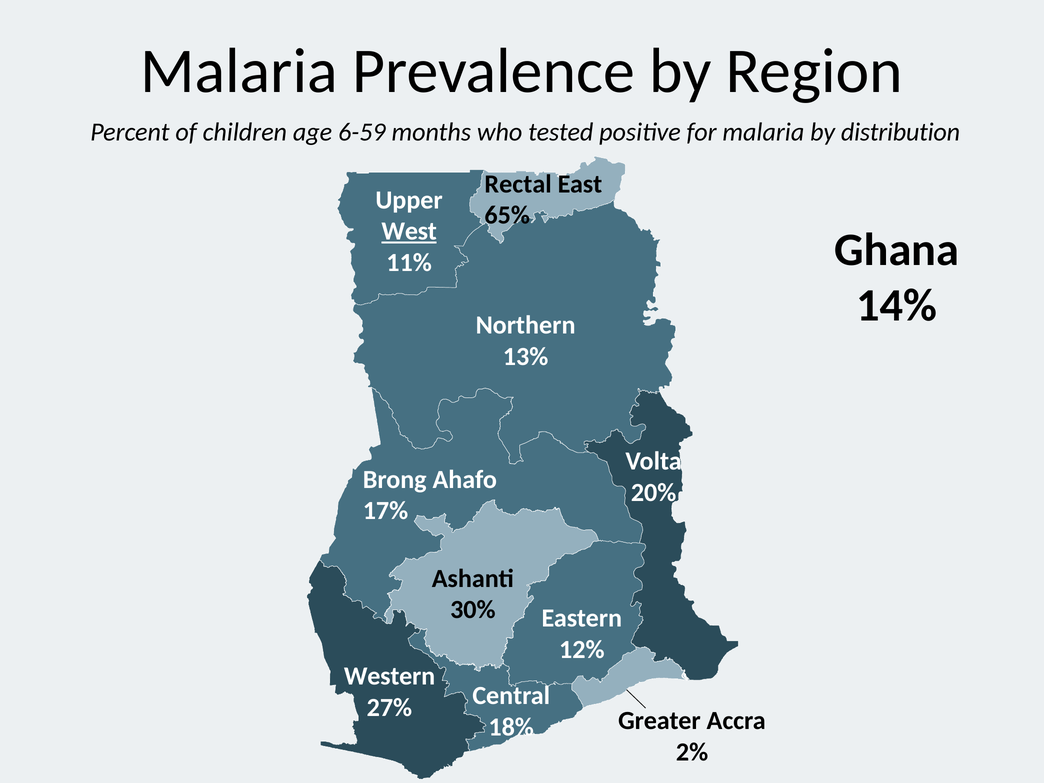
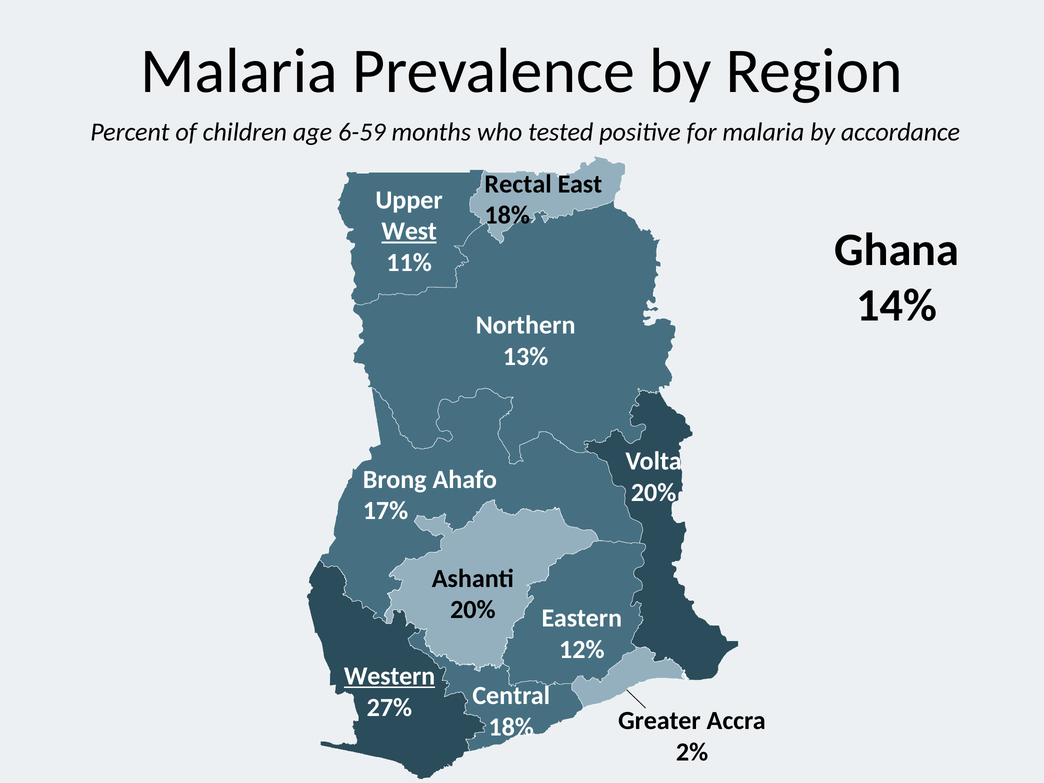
distribution: distribution -> accordance (901, 132)
65%: 65% -> 18% (507, 215)
30%: 30% -> 20% (473, 610)
Western underline: none -> present (390, 676)
